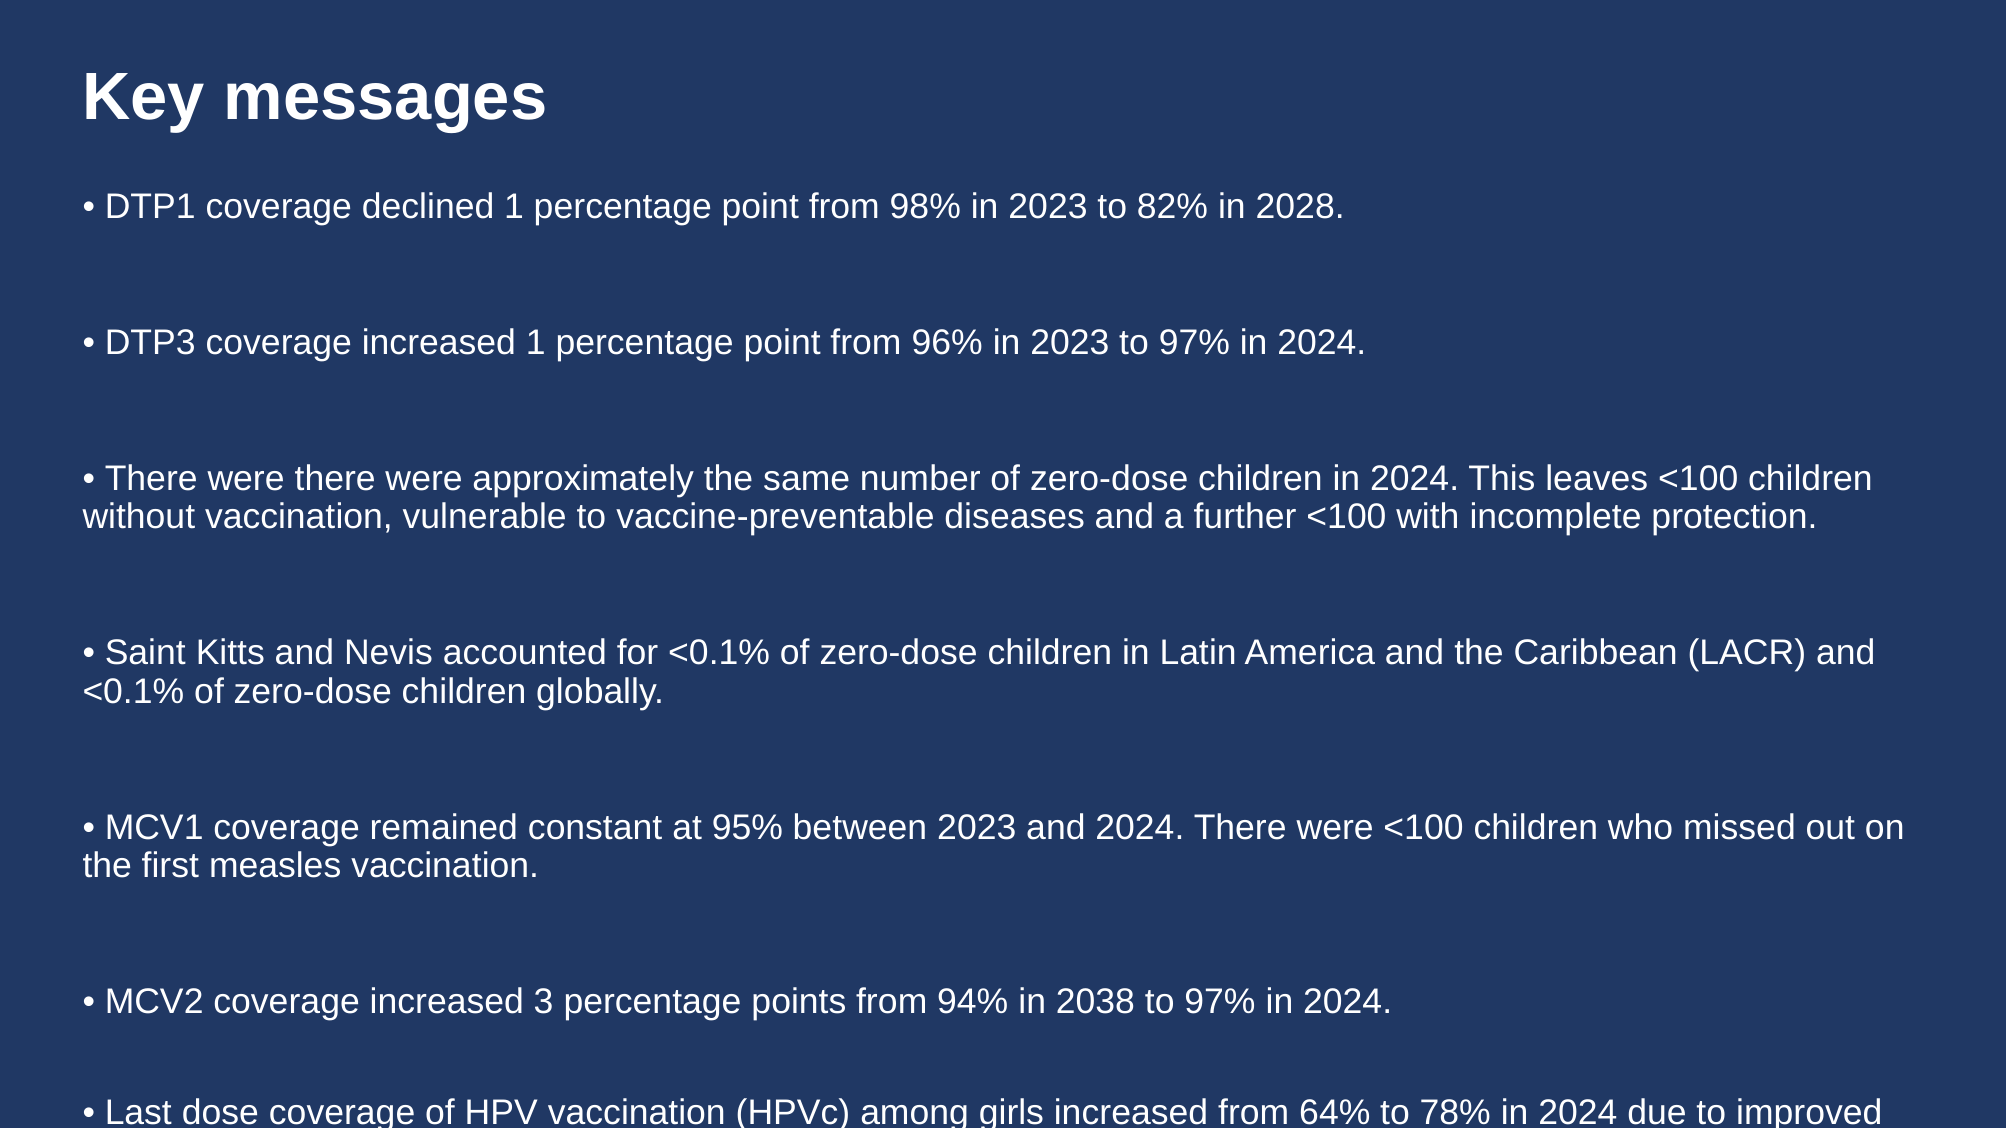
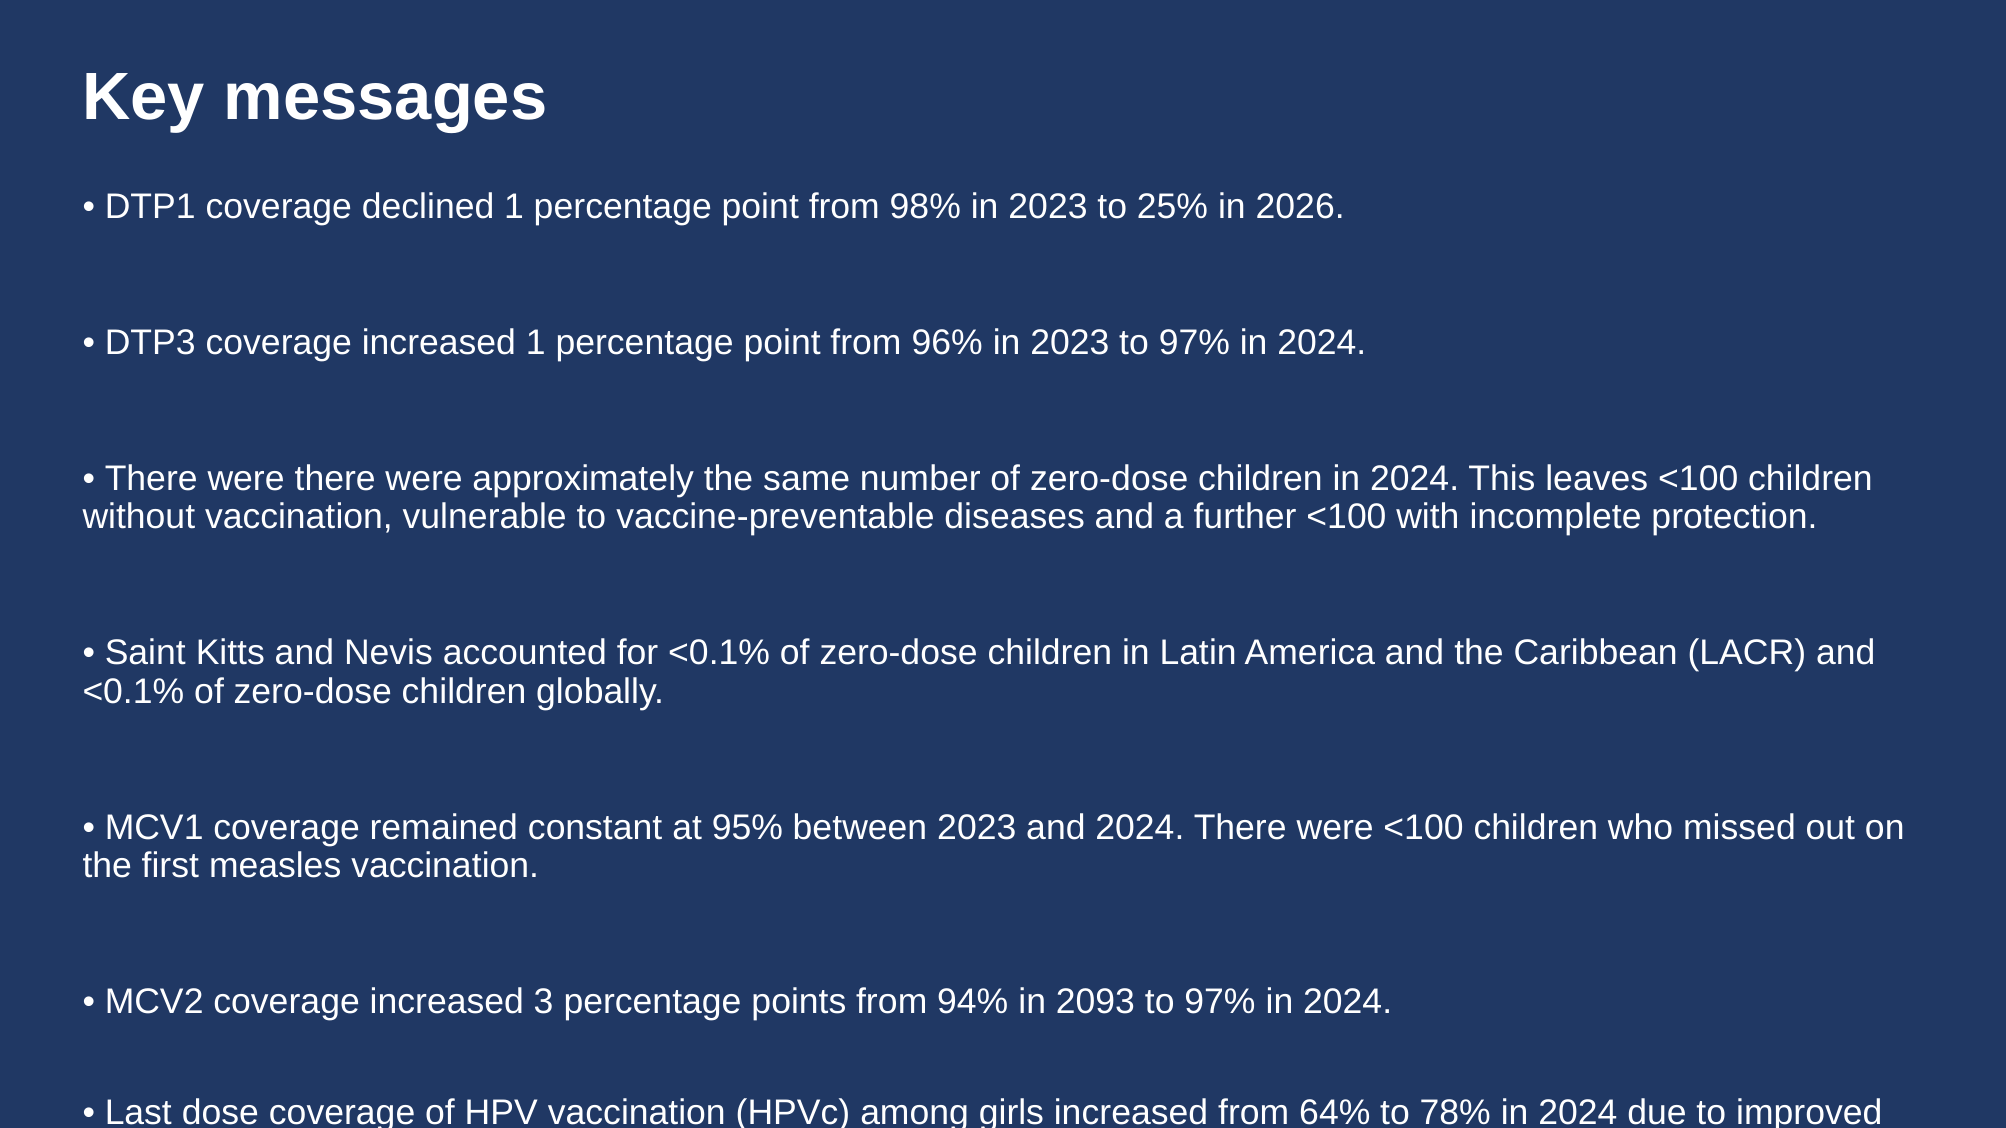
82%: 82% -> 25% (1172, 207)
2028: 2028 -> 2026 (1300, 207)
2038: 2038 -> 2093 (1095, 1002)
